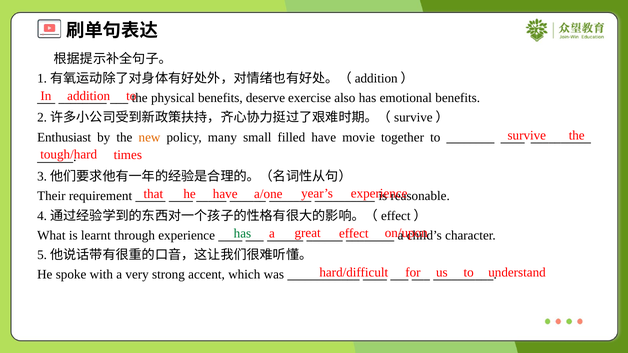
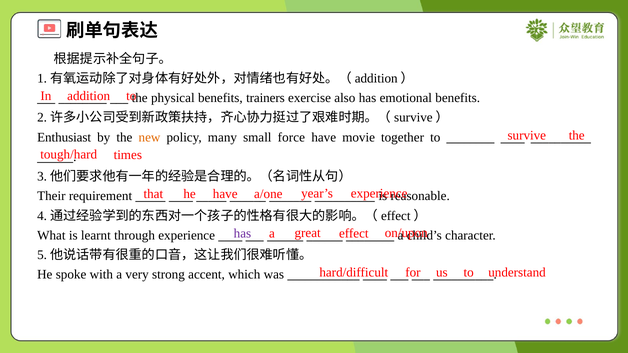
deserve: deserve -> trainers (265, 98)
filled: filled -> force (291, 137)
has colour: green -> purple (242, 234)
